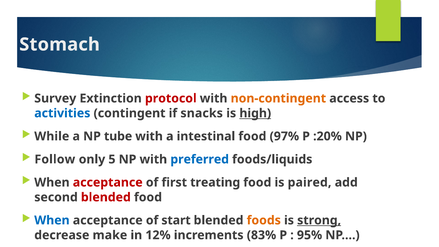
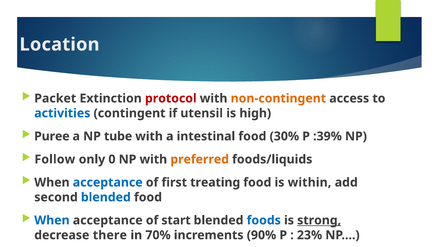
Stomach: Stomach -> Location (60, 44)
Survey: Survey -> Packet (55, 98)
snacks: snacks -> utensil (202, 113)
high underline: present -> none (255, 113)
While: While -> Puree (52, 136)
97%: 97% -> 30% (284, 136)
:20%: :20% -> :39% (327, 136)
5: 5 -> 0 (112, 159)
preferred colour: blue -> orange (200, 159)
acceptance colour: red -> blue (108, 182)
paired: paired -> within (310, 182)
blended colour: red -> blue (106, 197)
foods colour: orange -> blue (264, 220)
make: make -> there (110, 235)
12%: 12% -> 70% (158, 235)
83%: 83% -> 90% (261, 235)
95%: 95% -> 23% (310, 235)
